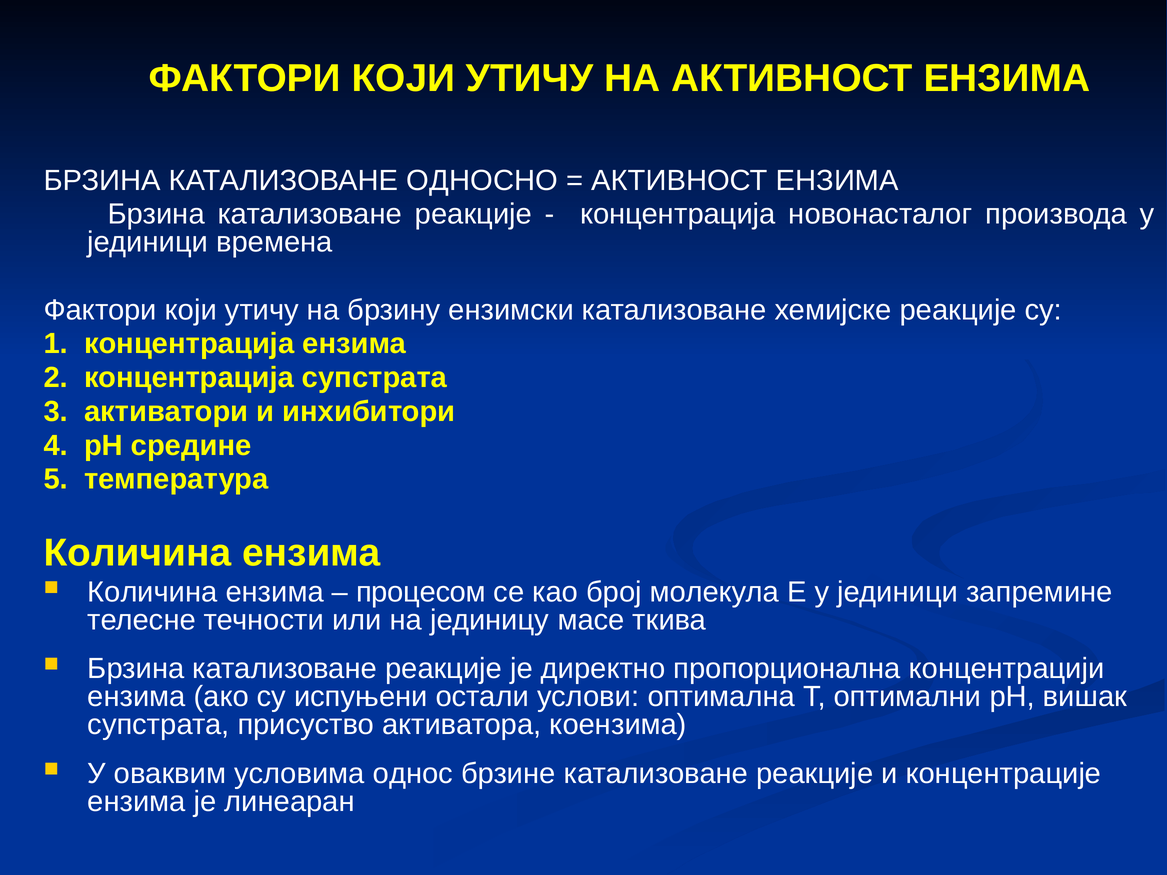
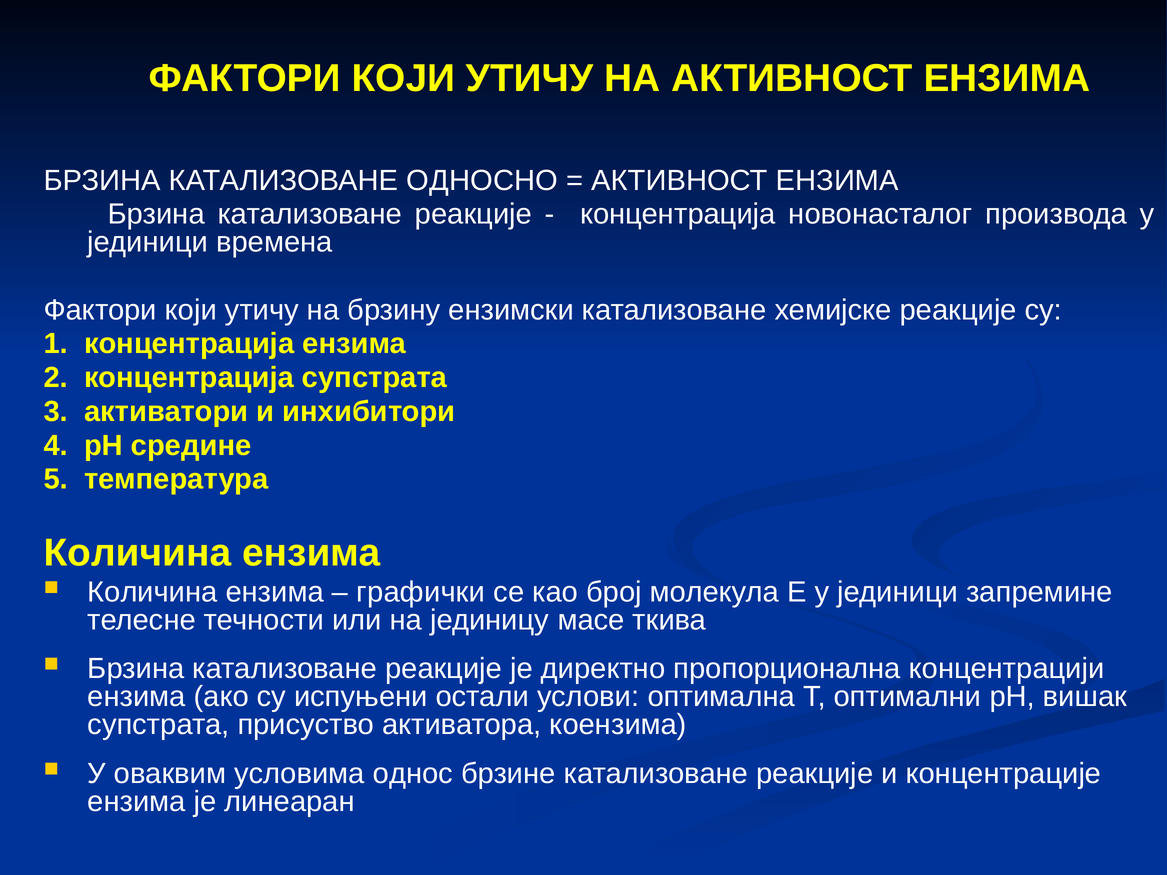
процесом: процесом -> графички (421, 592)
